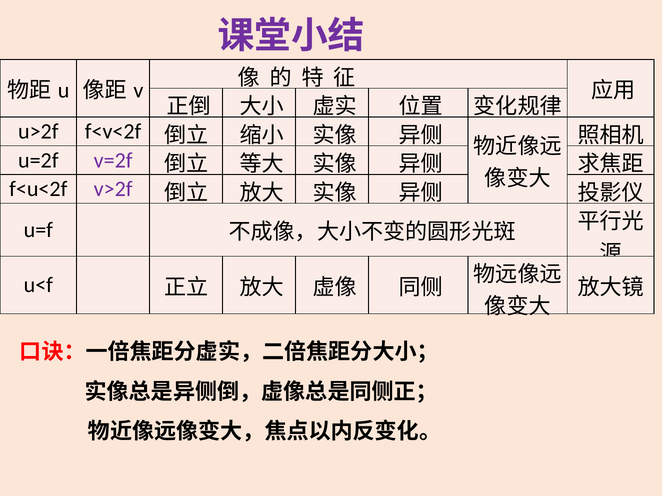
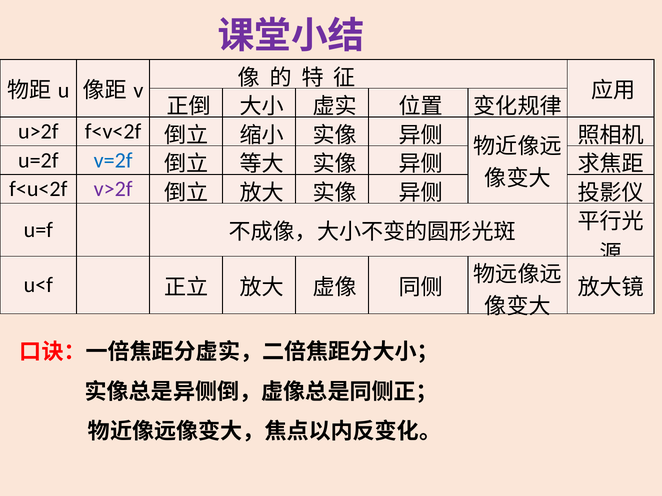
v=2f colour: purple -> blue (113, 161)
